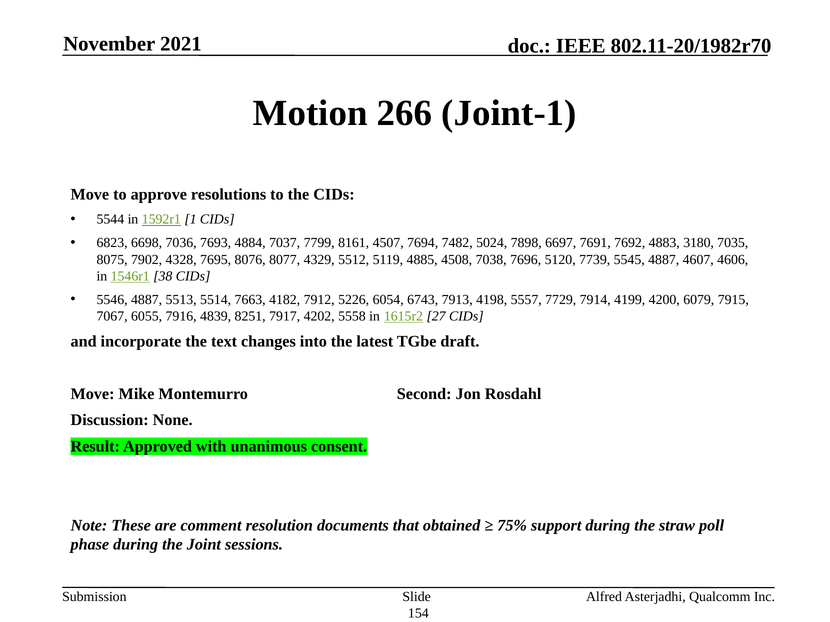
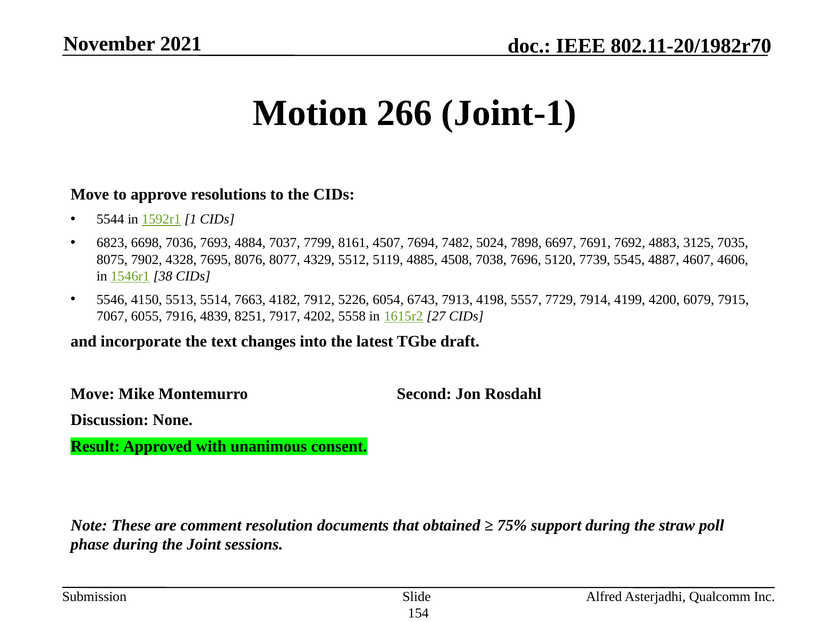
3180: 3180 -> 3125 (699, 243)
5546 4887: 4887 -> 4150 (147, 300)
